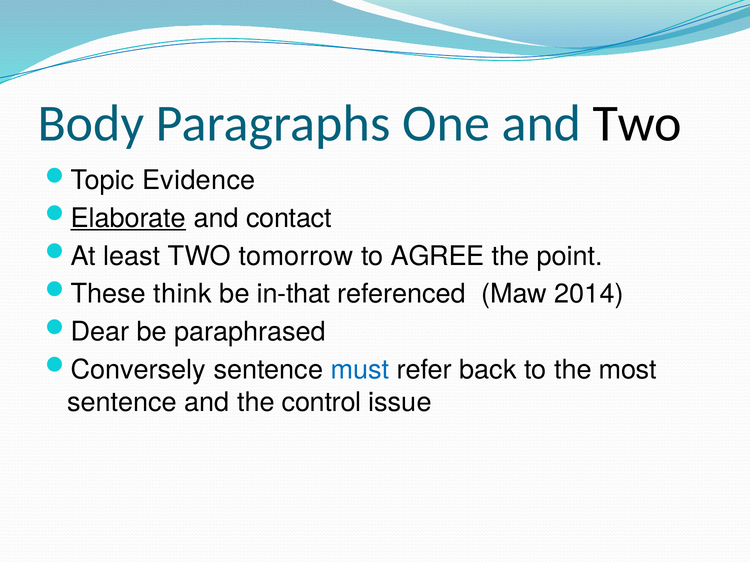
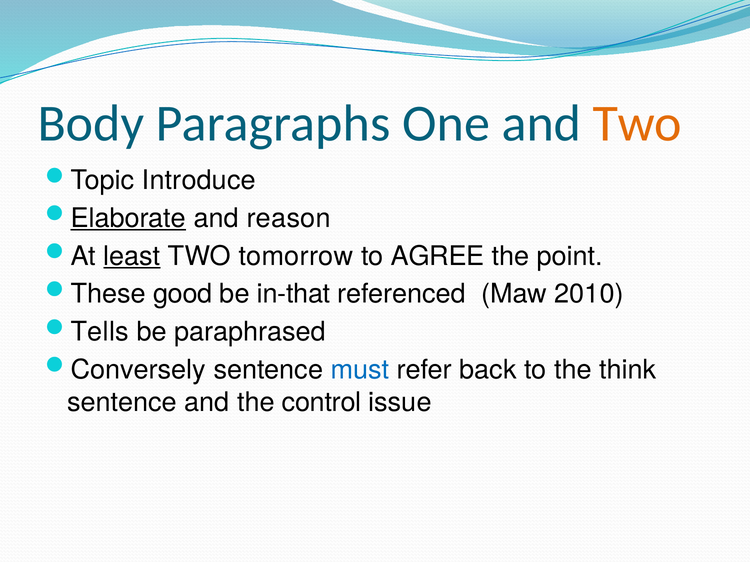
Two colour: black -> orange (637, 124)
Evidence: Evidence -> Introduce (199, 181)
contact: contact -> reason (289, 218)
least underline: none -> present (132, 256)
think: think -> good (183, 294)
2014: 2014 -> 2010 (589, 294)
Dear: Dear -> Tells (100, 332)
most: most -> think (628, 370)
